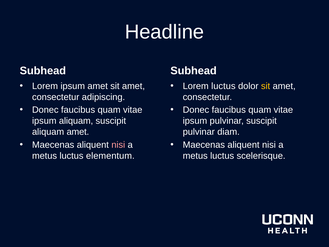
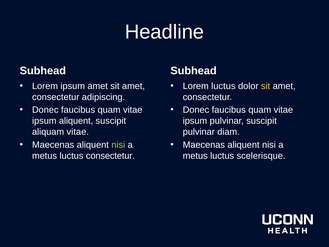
ipsum aliquam: aliquam -> aliquent (76, 121)
aliquam amet: amet -> vitae (78, 132)
nisi colour: pink -> light green (118, 145)
luctus elementum: elementum -> consectetur (110, 156)
